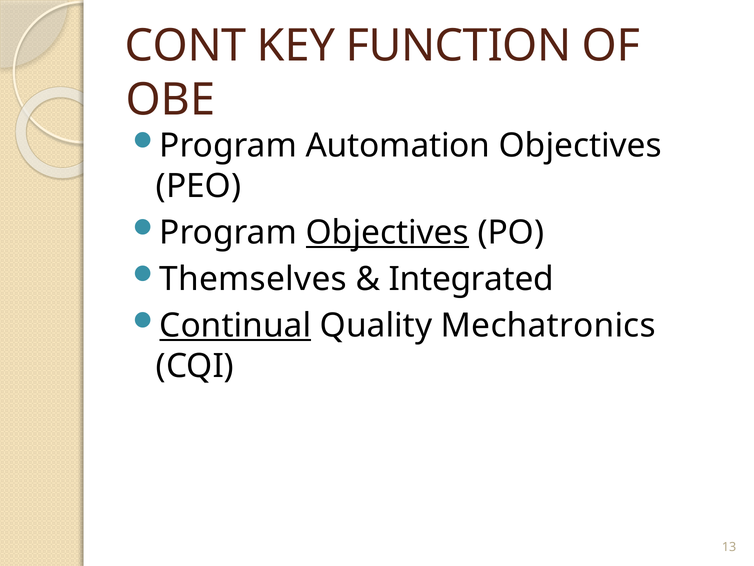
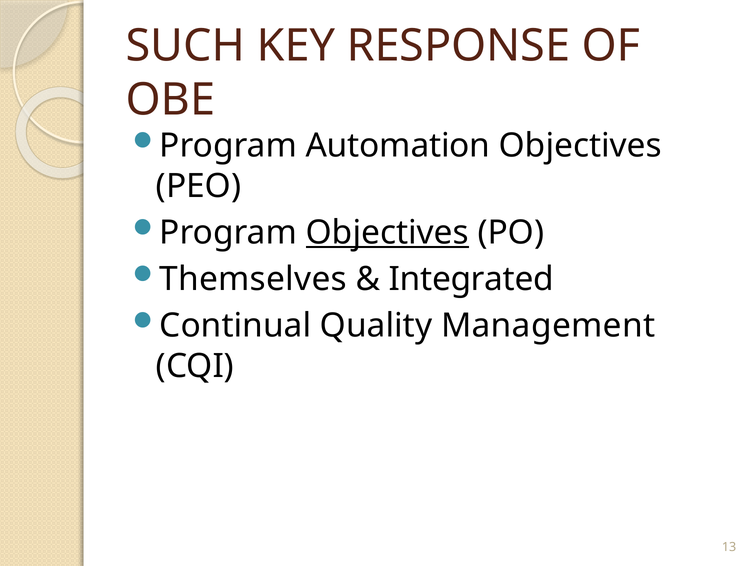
CONT: CONT -> SUCH (185, 46)
FUNCTION: FUNCTION -> RESPONSE (458, 46)
Continual underline: present -> none (235, 325)
Mechatronics: Mechatronics -> Management (548, 325)
